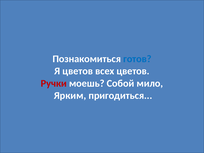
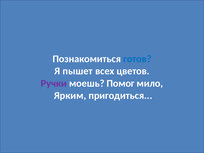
Я цветов: цветов -> пышет (78, 71)
Ручки colour: red -> purple (54, 83)
Собой: Собой -> Помог (121, 83)
